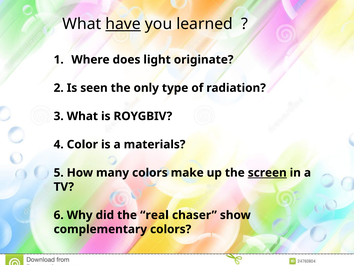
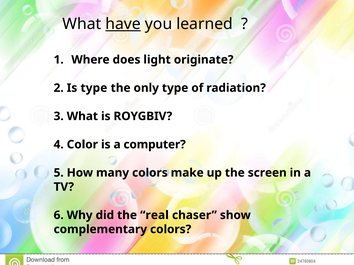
Is seen: seen -> type (94, 88)
materials: materials -> computer (155, 145)
screen underline: present -> none (267, 173)
